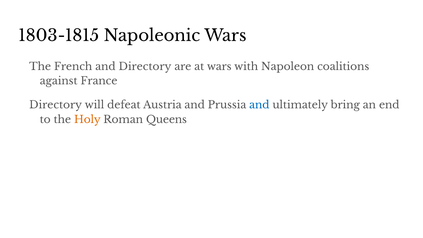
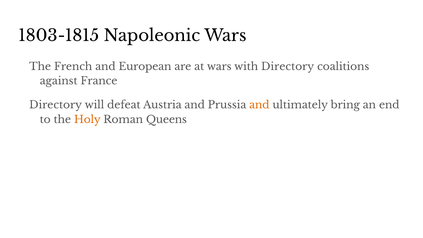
and Directory: Directory -> European (145, 67)
with Napoleon: Napoleon -> Directory (288, 67)
and colour: blue -> orange (259, 105)
